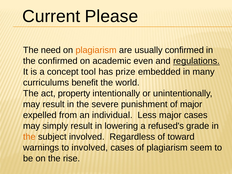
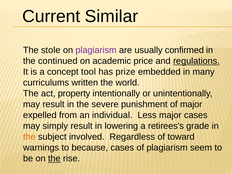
Please: Please -> Similar (111, 16)
need: need -> stole (51, 50)
plagiarism colour: orange -> purple (96, 50)
the confirmed: confirmed -> continued (58, 61)
even: even -> price (143, 61)
benefit: benefit -> written (85, 83)
refused's: refused's -> retirees's (166, 126)
to involved: involved -> because (90, 148)
the underline: none -> present (54, 158)
